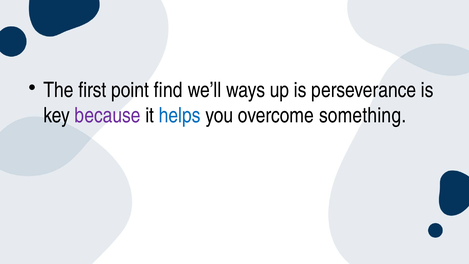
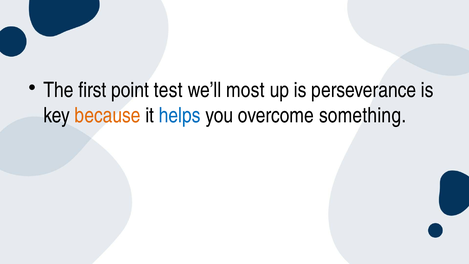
find: find -> test (168, 90)
ways: ways -> most (245, 90)
because colour: purple -> orange (108, 115)
